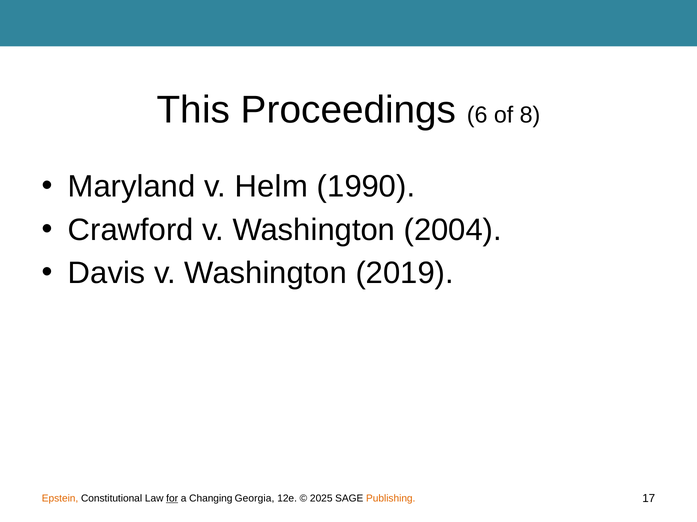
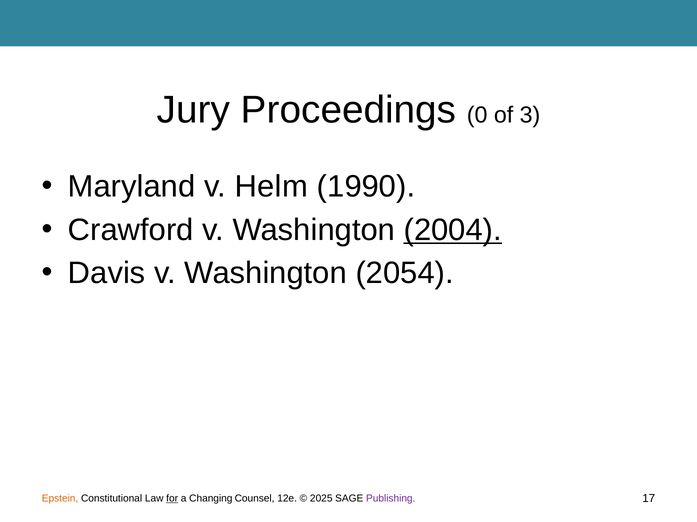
This: This -> Jury (193, 110)
6: 6 -> 0 (477, 115)
8: 8 -> 3 (530, 115)
2004 underline: none -> present (453, 230)
2019: 2019 -> 2054 (405, 274)
Georgia: Georgia -> Counsel (255, 499)
Publishing colour: orange -> purple (391, 499)
